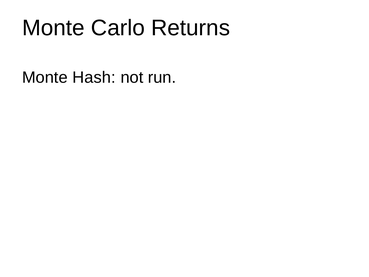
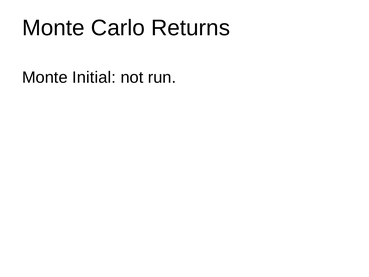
Hash: Hash -> Initial (94, 77)
